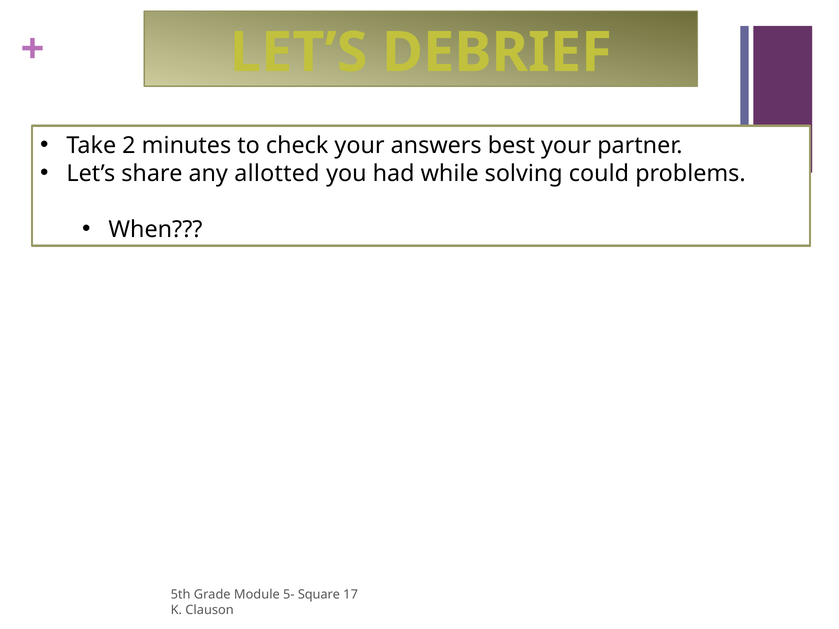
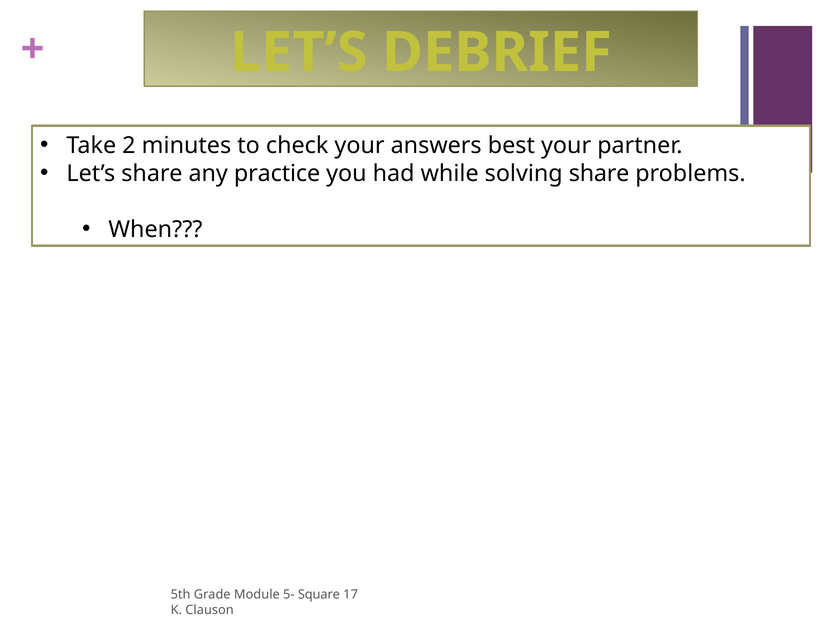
allotted: allotted -> practice (277, 174)
solving could: could -> share (599, 174)
